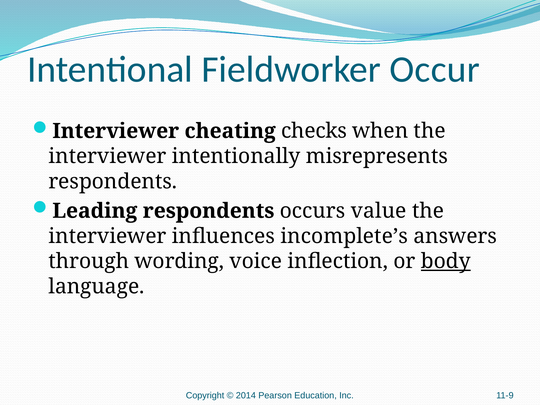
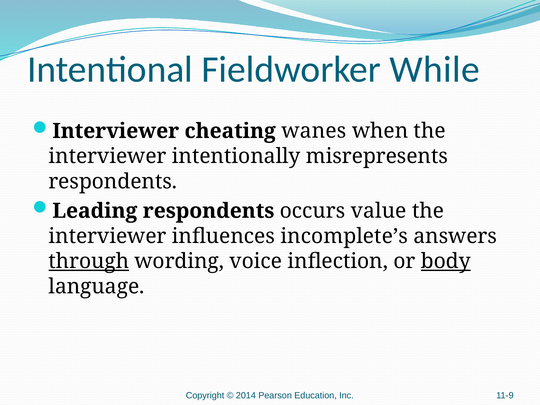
Occur: Occur -> While (435, 69)
checks: checks -> wanes (314, 131)
through underline: none -> present (89, 261)
